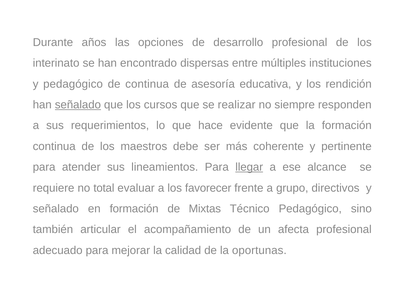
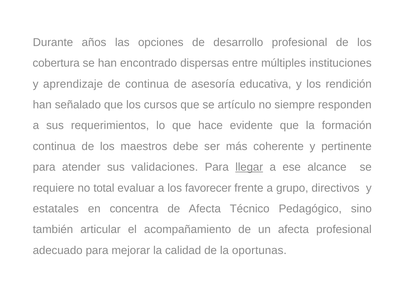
interinato: interinato -> cobertura (56, 63)
y pedagógico: pedagógico -> aprendizaje (73, 84)
señalado underline: present -> none (78, 105)
realizar: realizar -> artículo (237, 105)
lineamientos: lineamientos -> validaciones (165, 167)
señalado: señalado -> estatales (56, 209)
en formación: formación -> concentra (134, 209)
de Mixtas: Mixtas -> Afecta (205, 209)
